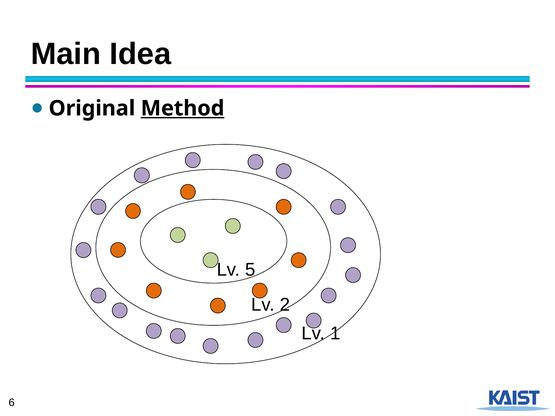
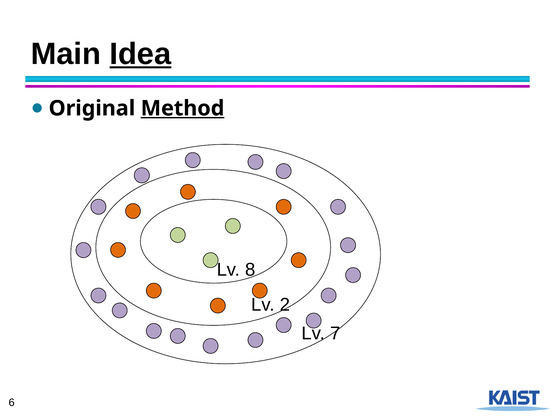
Idea underline: none -> present (140, 54)
5: 5 -> 8 (250, 270)
1: 1 -> 7 (335, 334)
